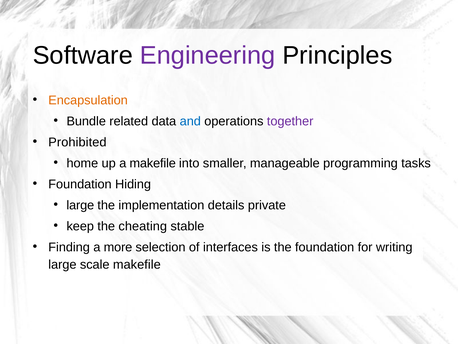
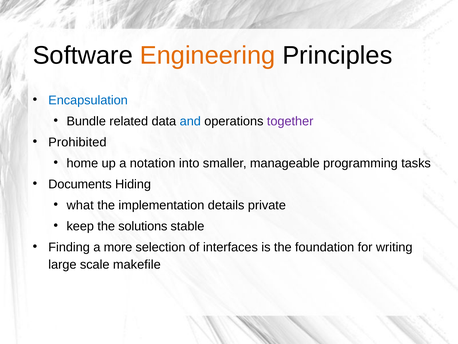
Engineering colour: purple -> orange (208, 55)
Encapsulation colour: orange -> blue (88, 100)
a makefile: makefile -> notation (153, 163)
Foundation: Foundation -> Documents (80, 184)
large: large -> what (80, 205)
cheating: cheating -> solutions (143, 226)
